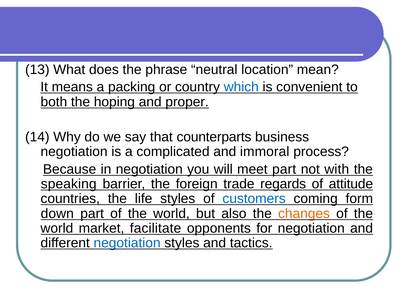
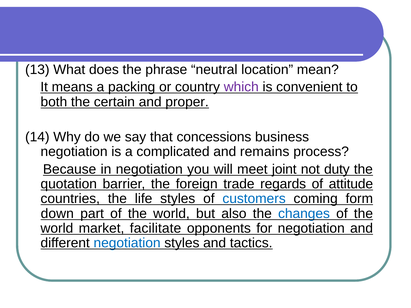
which colour: blue -> purple (241, 87)
hoping: hoping -> certain (114, 102)
counterparts: counterparts -> concessions (214, 137)
immoral: immoral -> remains (265, 152)
meet part: part -> joint (284, 169)
with: with -> duty (337, 169)
speaking: speaking -> quotation (69, 184)
changes colour: orange -> blue (304, 214)
